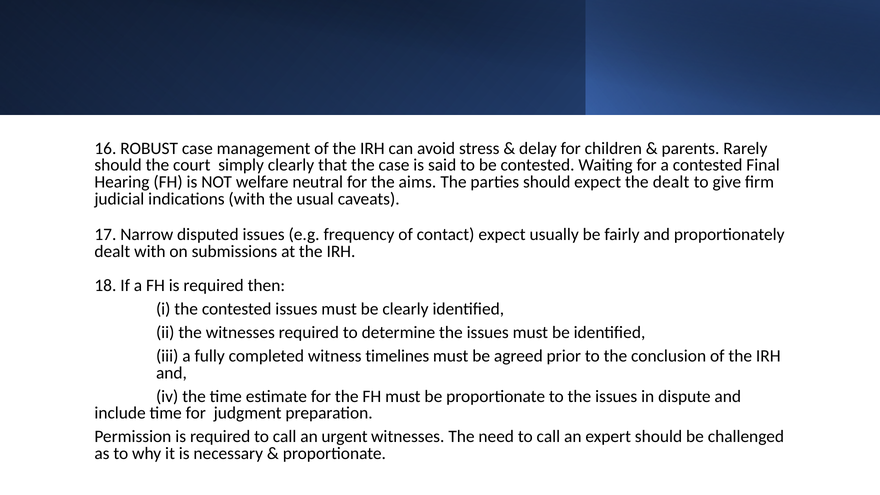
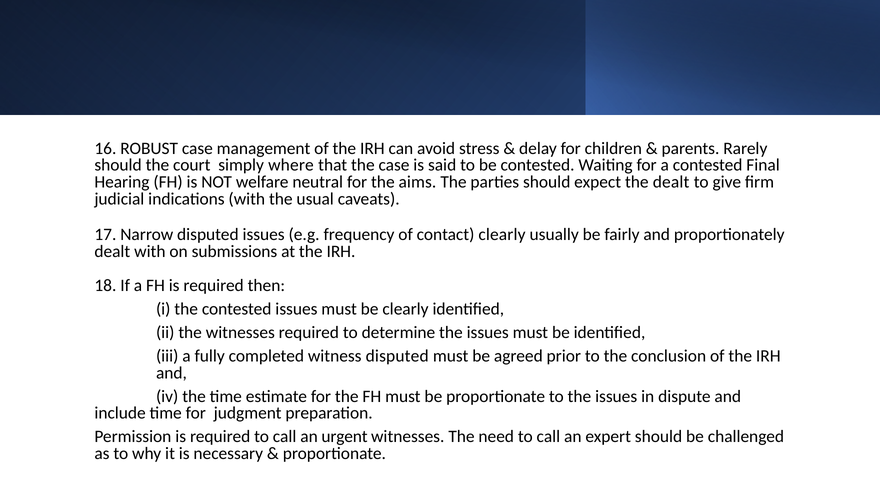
simply clearly: clearly -> where (291, 165)
contact expect: expect -> clearly (502, 235)
witness timelines: timelines -> disputed (397, 356)
